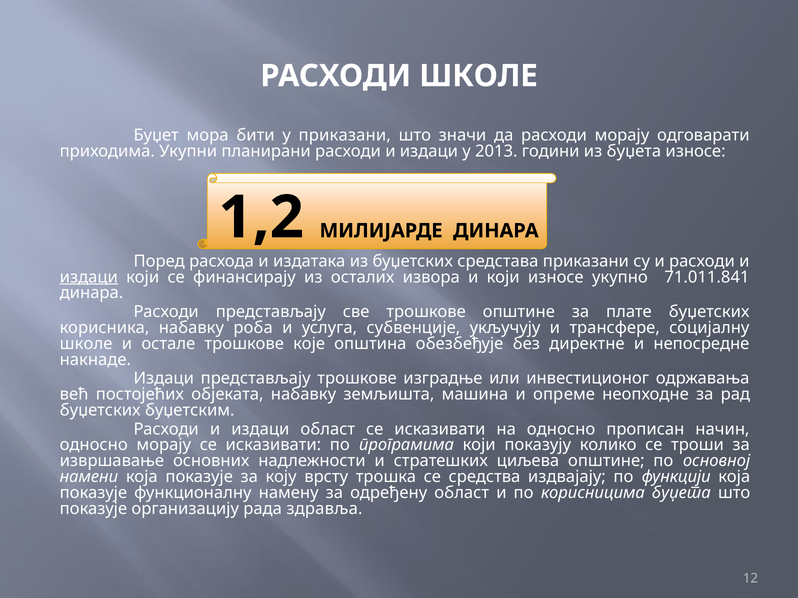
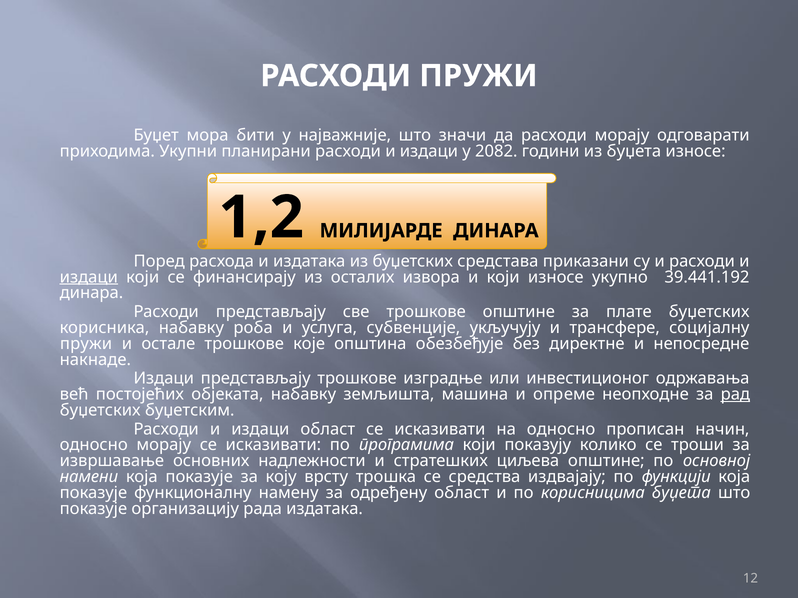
РАСХОДИ ШКОЛЕ: ШКОЛЕ -> ПРУЖИ (478, 76)
у приказани: приказани -> најважније (345, 135)
2013: 2013 -> 2082 (496, 151)
71.011.841: 71.011.841 -> 39.441.192 (707, 277)
школе: школе -> пружи (86, 344)
рад underline: none -> present (735, 395)
рада здравља: здравља -> издатака (325, 509)
